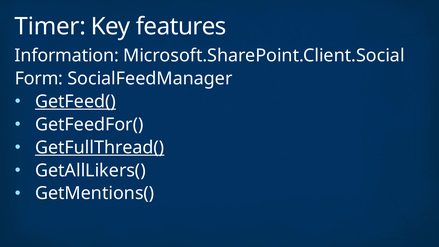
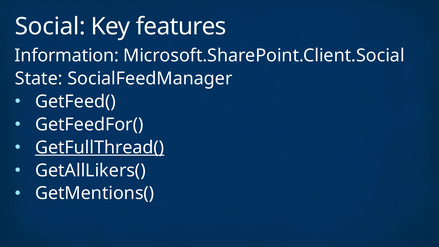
Timer: Timer -> Social (50, 27)
Form: Form -> State (39, 79)
GetFeed( underline: present -> none (75, 102)
